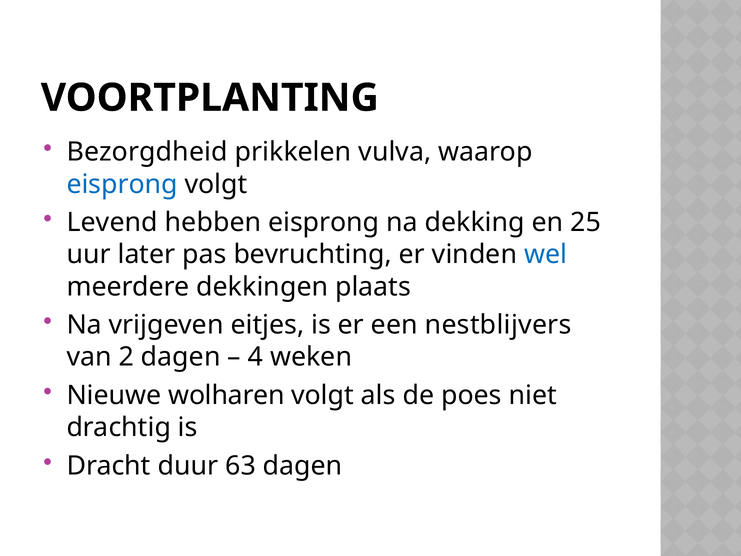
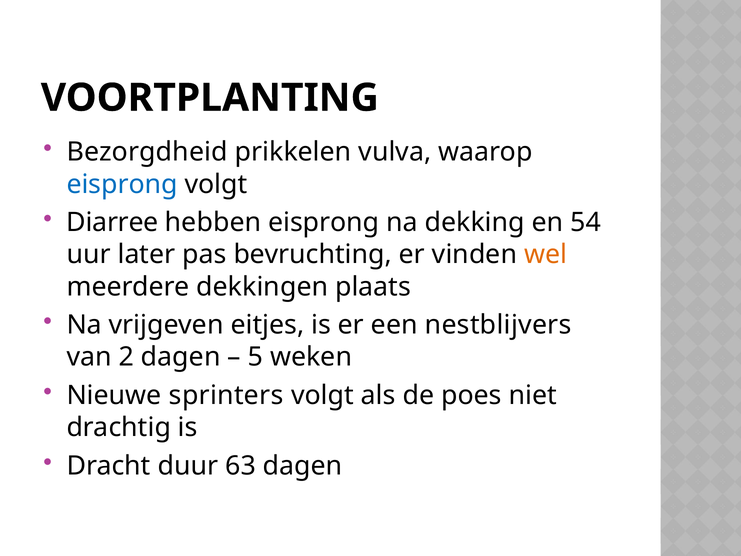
Levend: Levend -> Diarree (112, 222)
25: 25 -> 54 (586, 222)
wel colour: blue -> orange (546, 254)
4: 4 -> 5 (255, 357)
wolharen: wolharen -> sprinters (226, 395)
